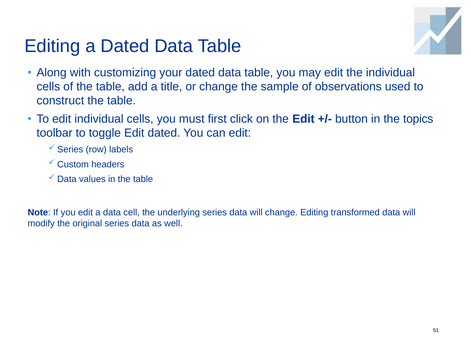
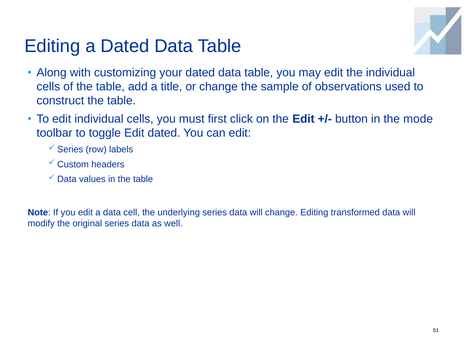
topics: topics -> mode (418, 119)
